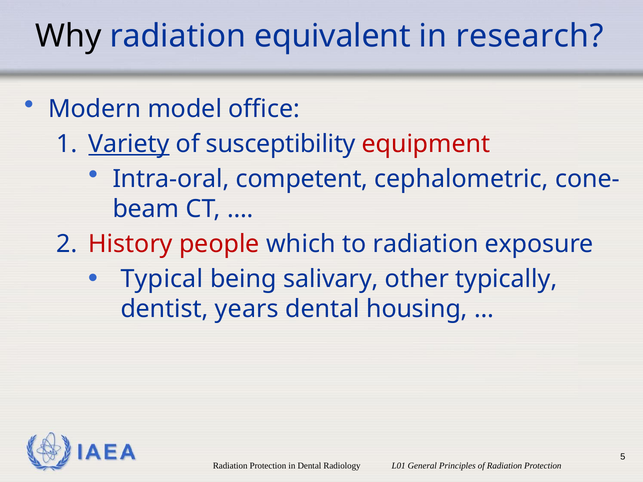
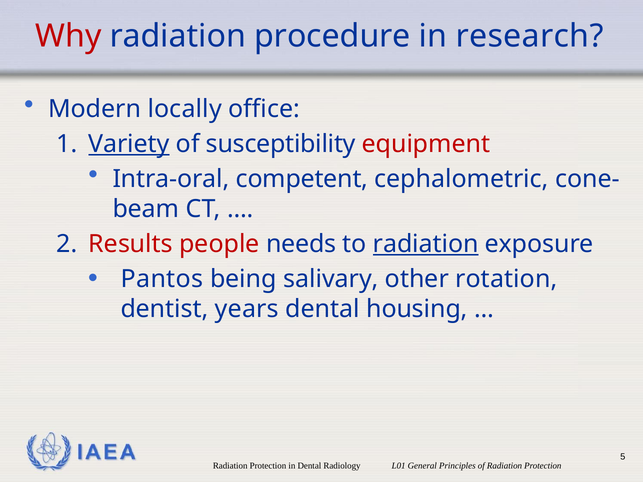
Why colour: black -> red (69, 36)
equivalent: equivalent -> procedure (332, 36)
model: model -> locally (185, 109)
History: History -> Results (131, 244)
which: which -> needs (301, 244)
radiation underline: none -> present (426, 244)
Typical: Typical -> Pantos (162, 279)
typically: typically -> rotation (506, 279)
